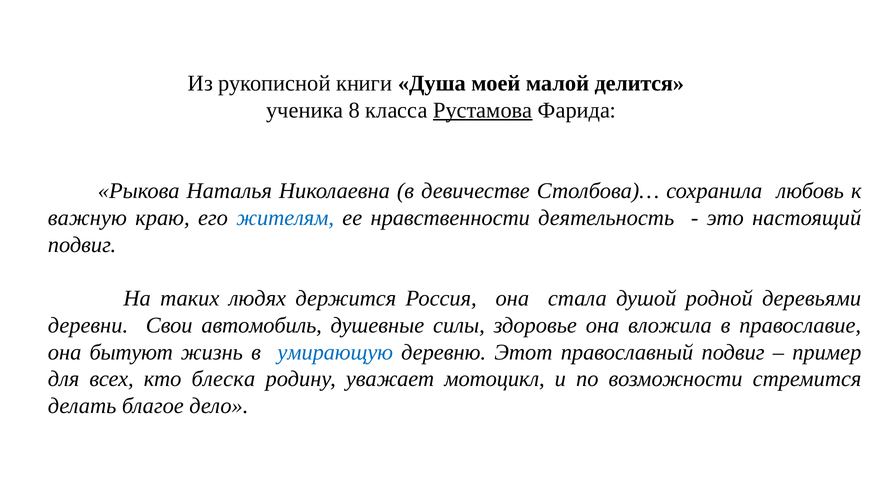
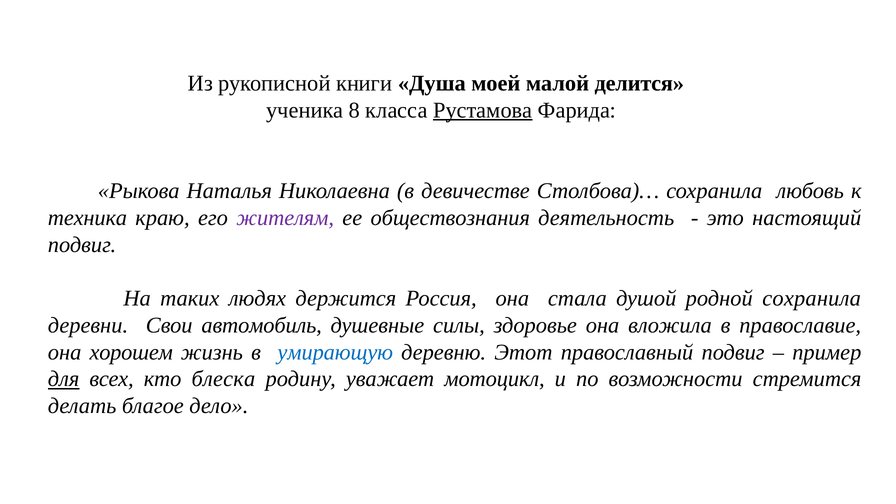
важную: важную -> техника (87, 218)
жителям colour: blue -> purple (285, 218)
нравственности: нравственности -> обществознания (450, 218)
родной деревьями: деревьями -> сохранила (812, 298)
бытуют: бытуют -> хорошем (131, 352)
для underline: none -> present (64, 379)
